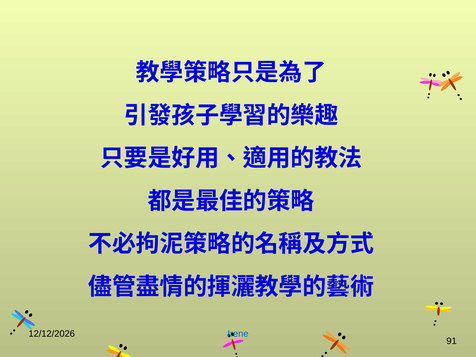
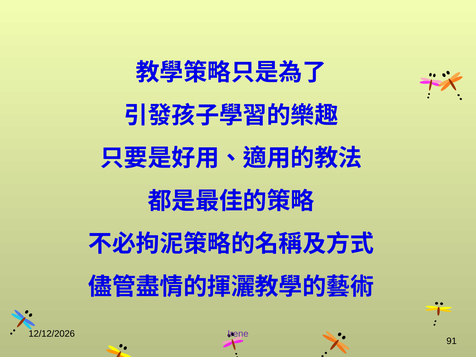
Irene colour: blue -> purple (238, 334)
